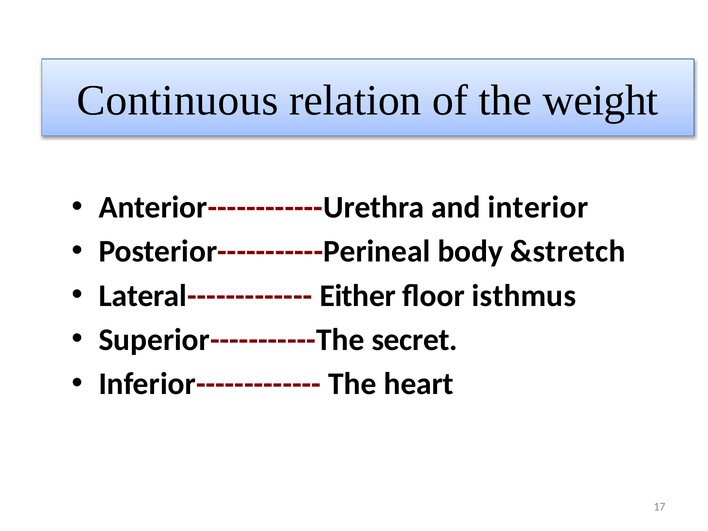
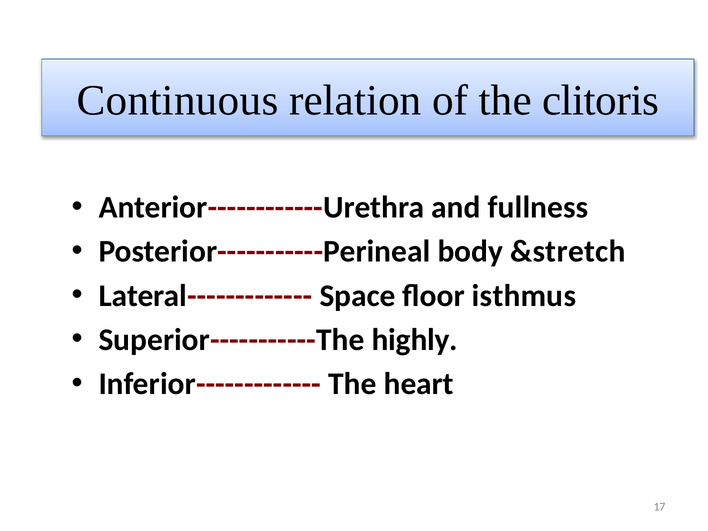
weight: weight -> clitoris (600, 100)
interior: interior -> fullness (538, 208)
Either: Either -> Space (358, 296)
secret: secret -> highly (415, 340)
